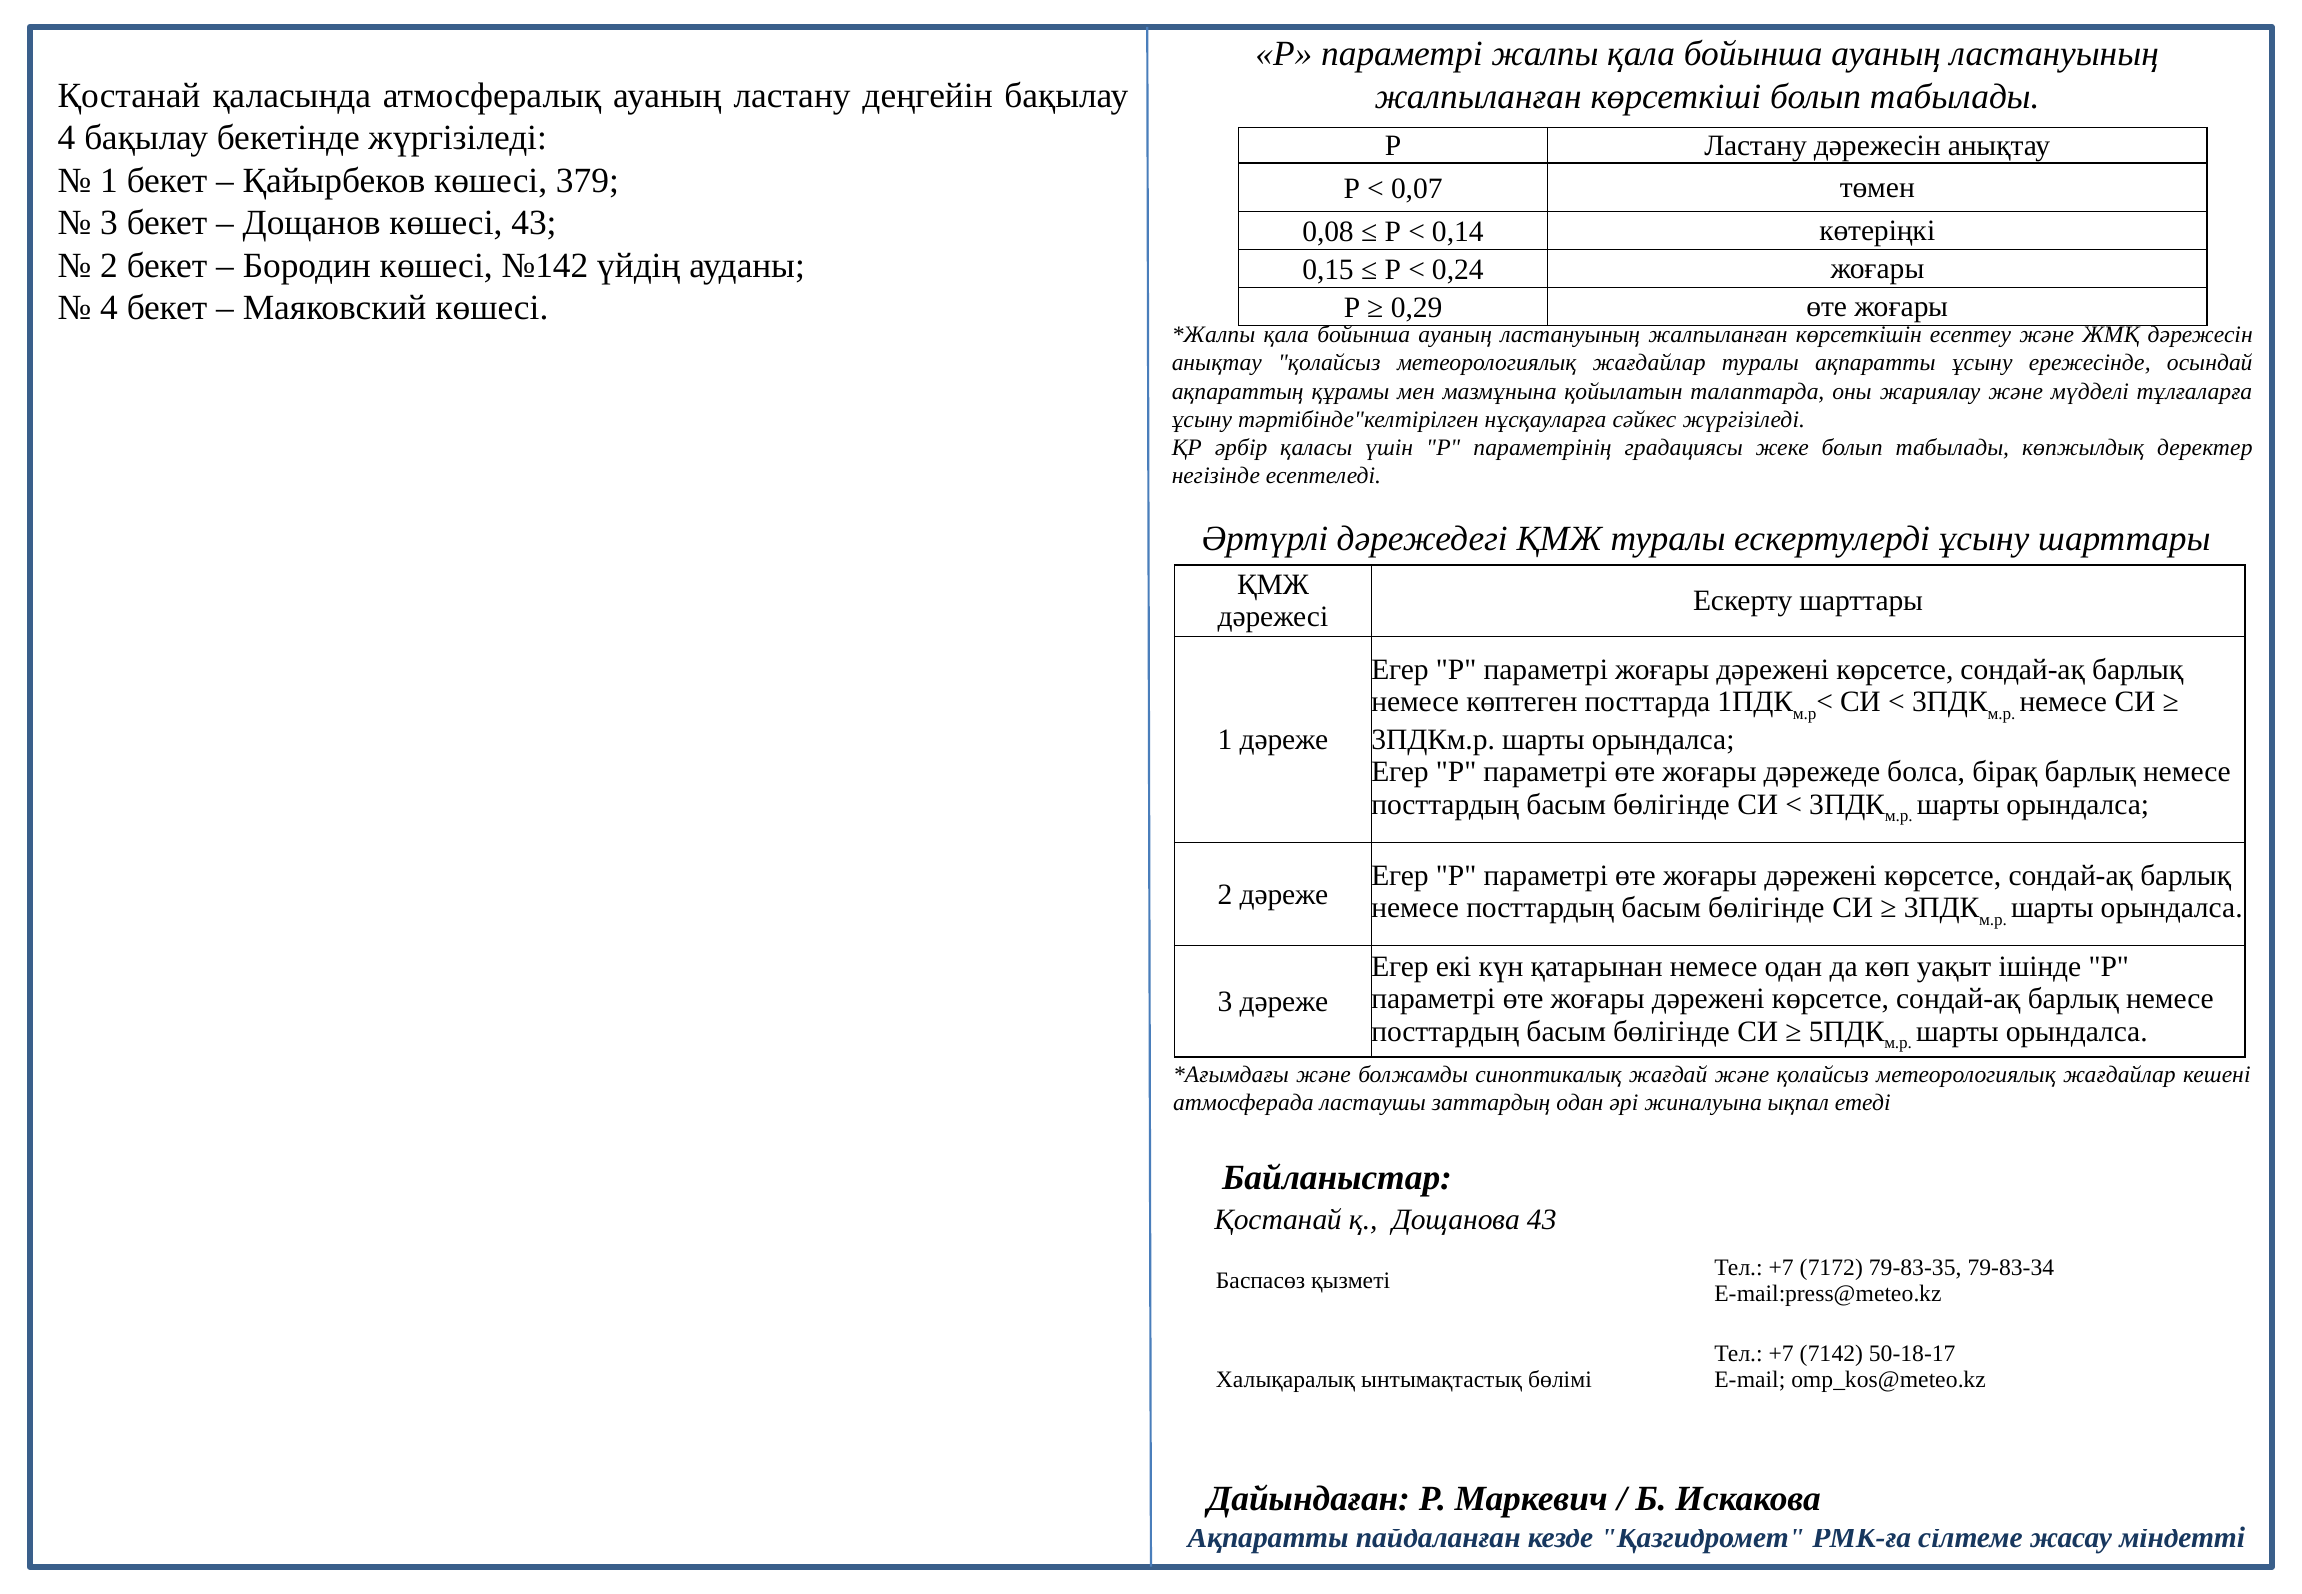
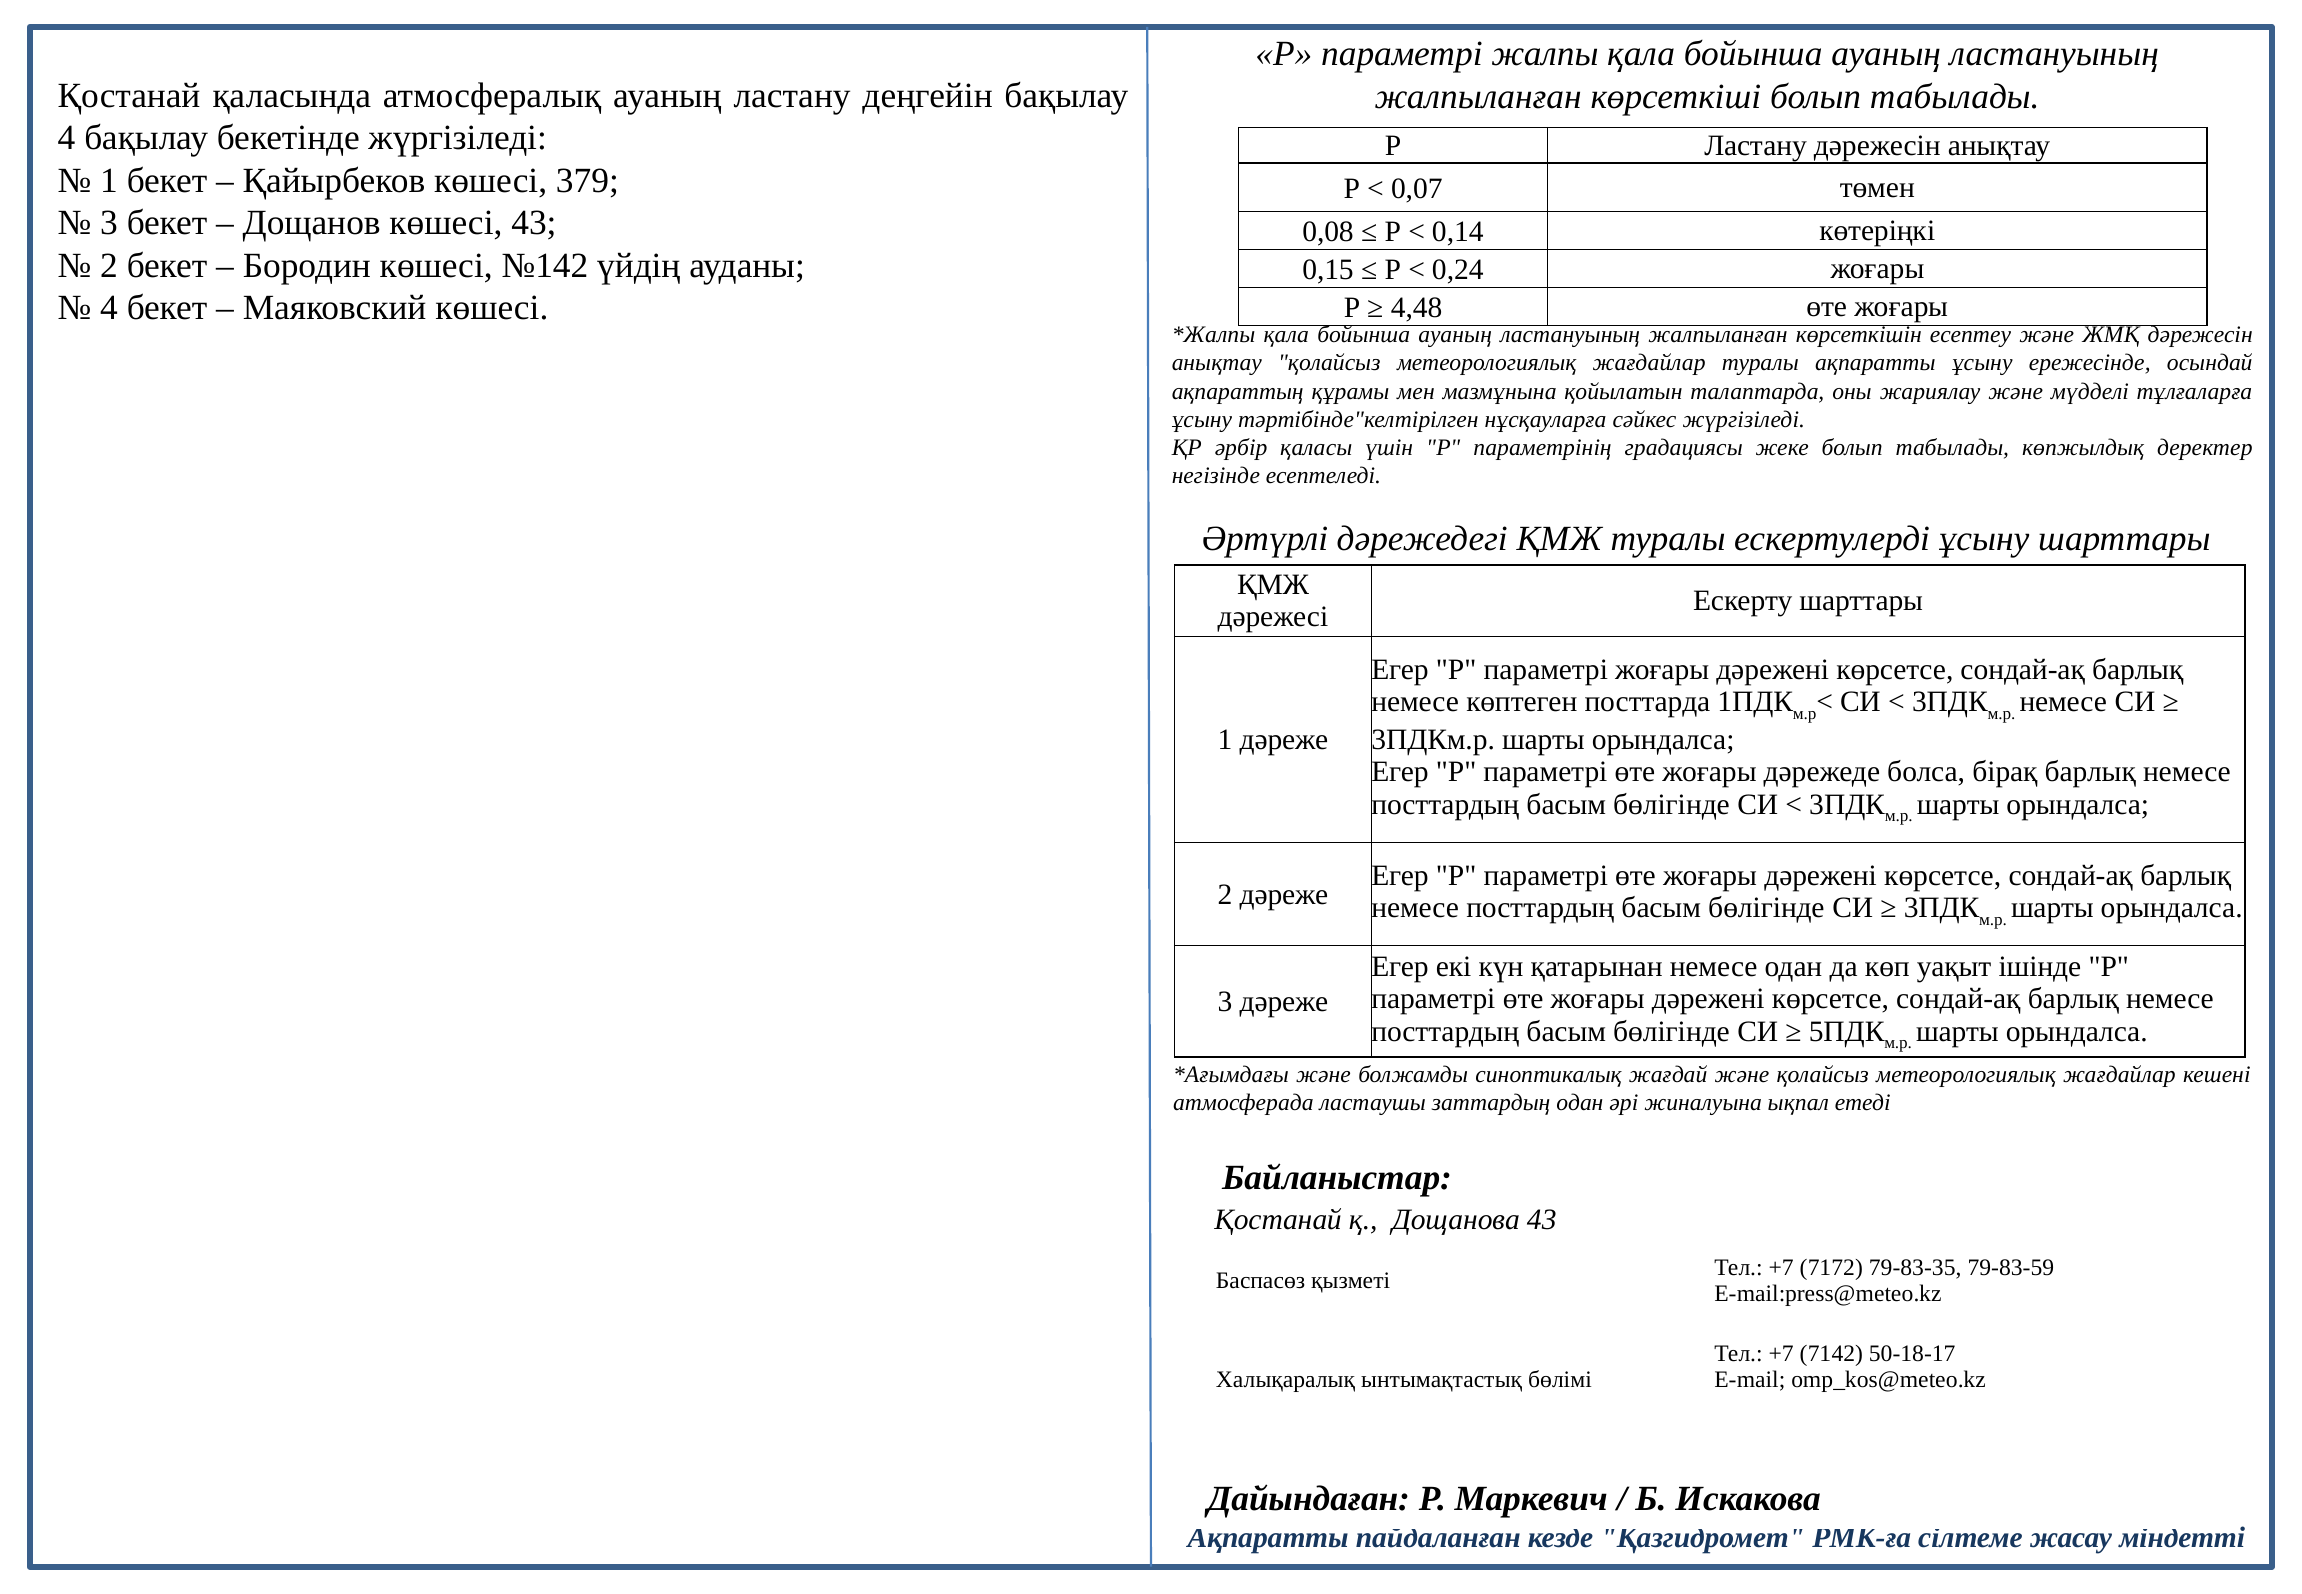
0,29: 0,29 -> 4,48 (1417, 308)
79-83-34: 79-83-34 -> 79-83-59 (2011, 1267)
